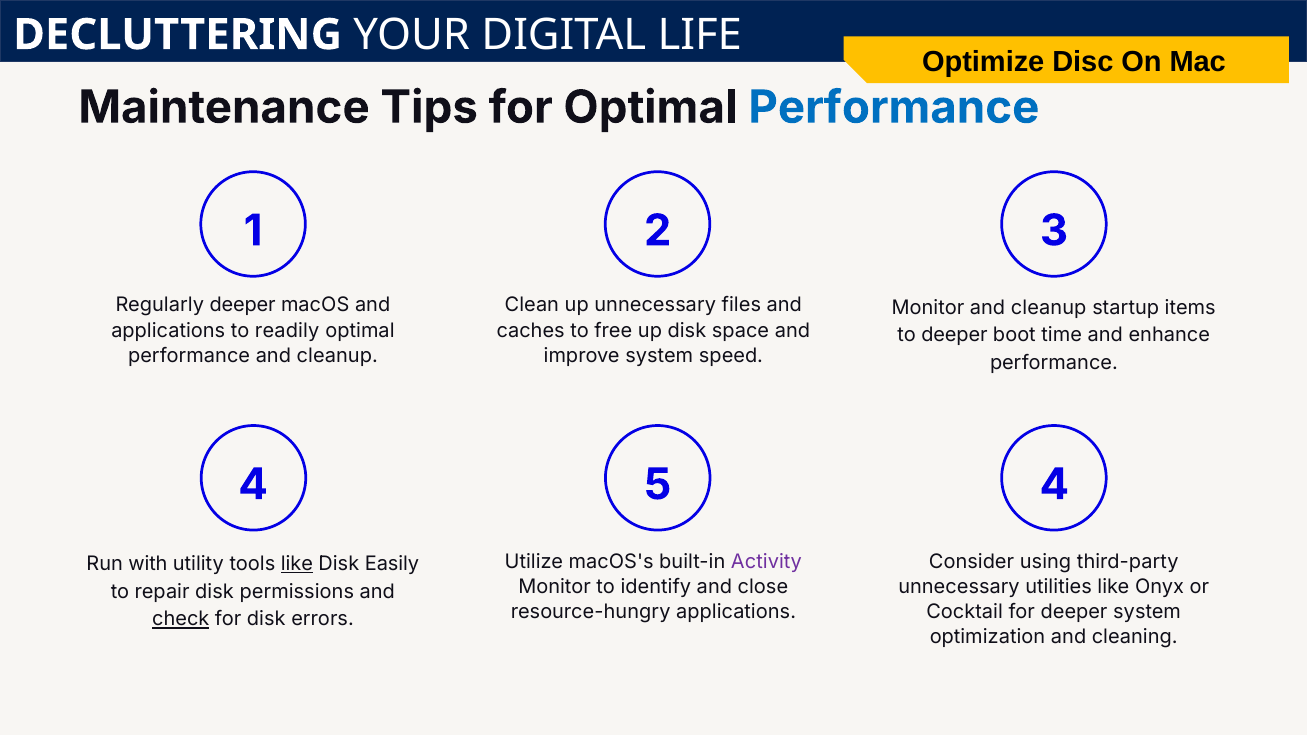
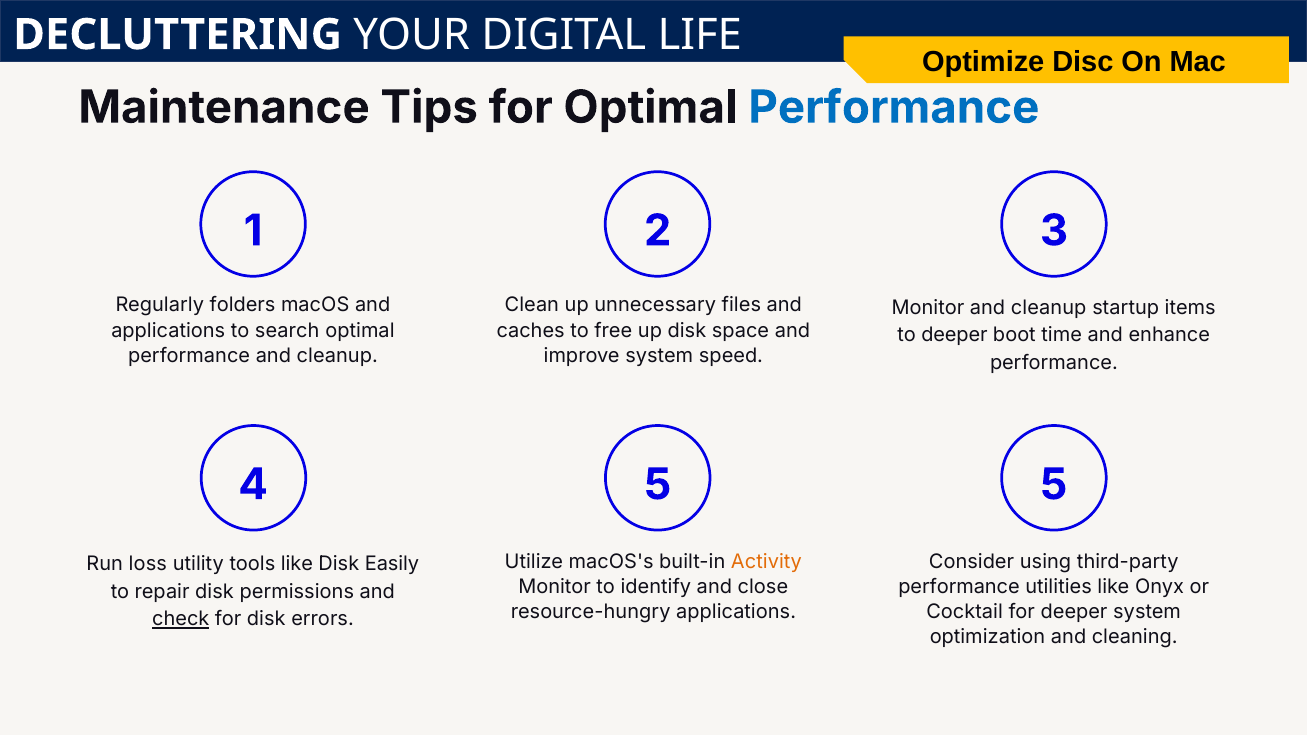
Regularly deeper: deeper -> folders (243, 305)
readily: readily -> search (287, 331)
5 4: 4 -> 5 (1054, 485)
Activity colour: purple -> orange (766, 562)
with: with -> loss (148, 564)
like underline: present -> none (297, 564)
unnecessary: unnecessary -> performance (959, 587)
